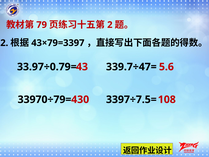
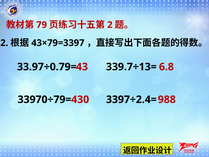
339.7÷47=: 339.7÷47= -> 339.7÷13= (131, 67)
5.6: 5.6 -> 6.8 (166, 67)
3397÷7.5=: 3397÷7.5= -> 3397÷2.4= (131, 99)
108: 108 -> 988 (167, 99)
